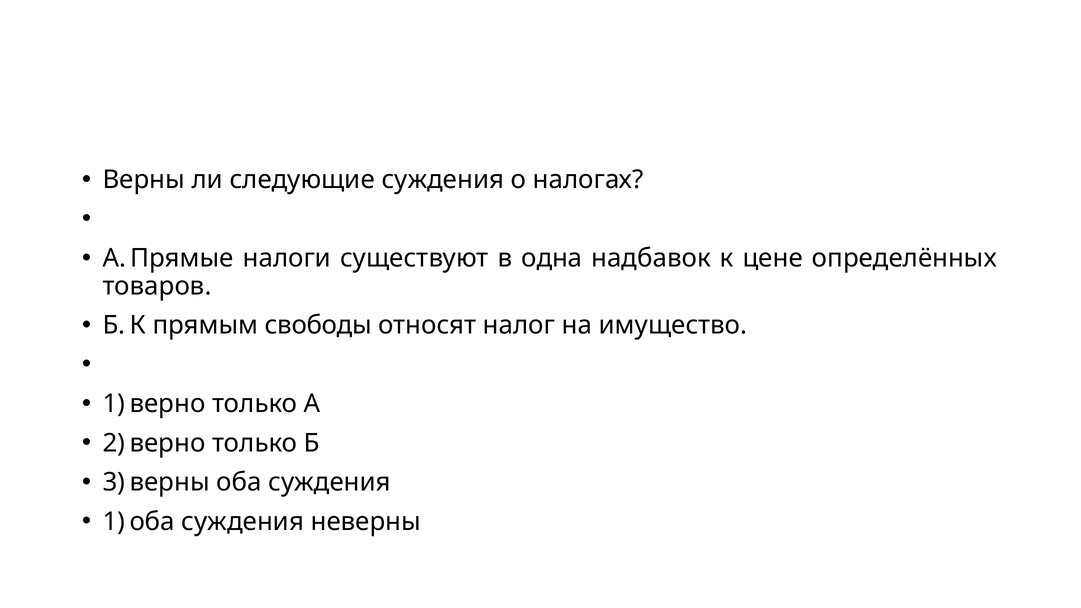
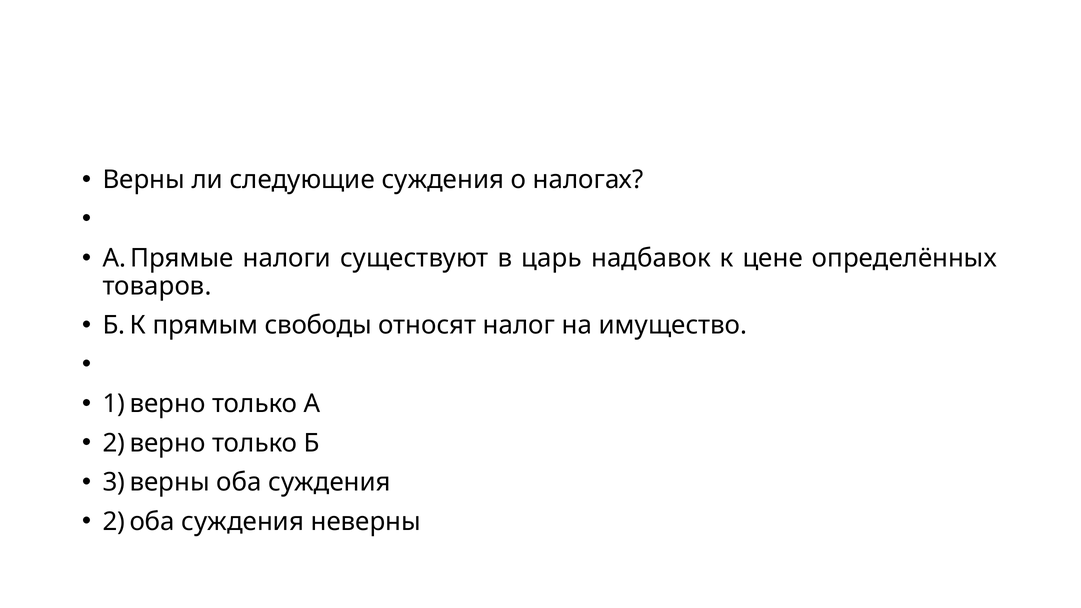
одна: одна -> царь (552, 258)
1: 1 -> 2 (114, 522)
